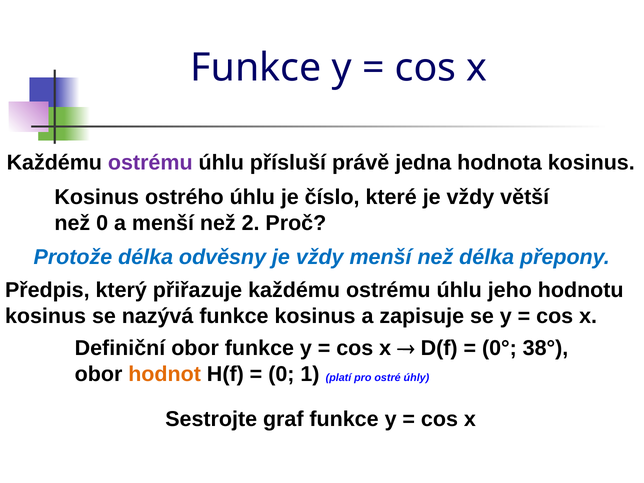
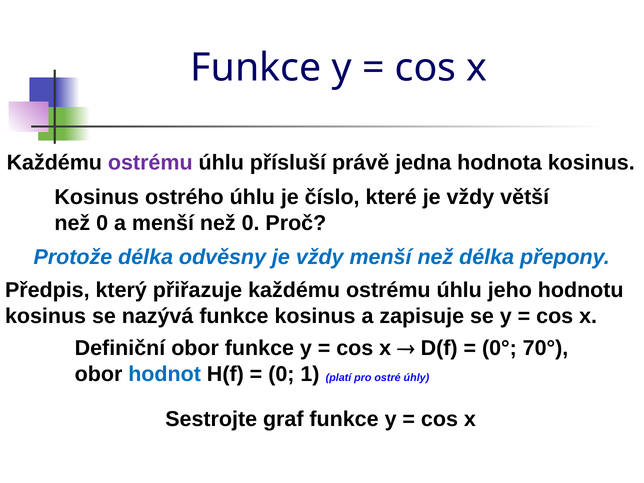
menší než 2: 2 -> 0 (251, 223)
38°: 38° -> 70° (545, 348)
hodnot colour: orange -> blue (165, 374)
